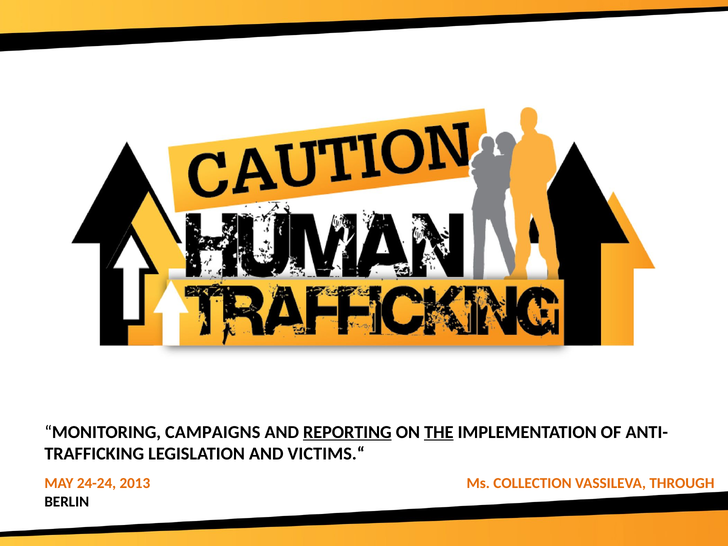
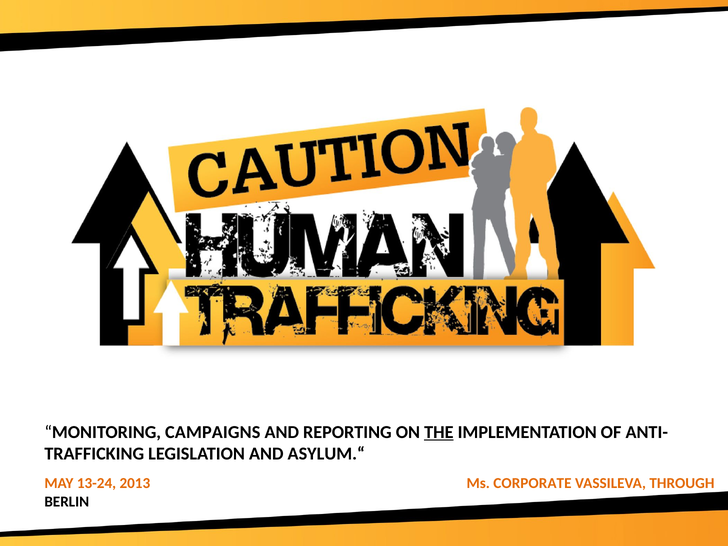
REPORTING underline: present -> none (347, 432)
VICTIMS.“: VICTIMS.“ -> ASYLUM.“ (326, 454)
24-24: 24-24 -> 13-24 (96, 483)
COLLECTION: COLLECTION -> CORPORATE (532, 483)
